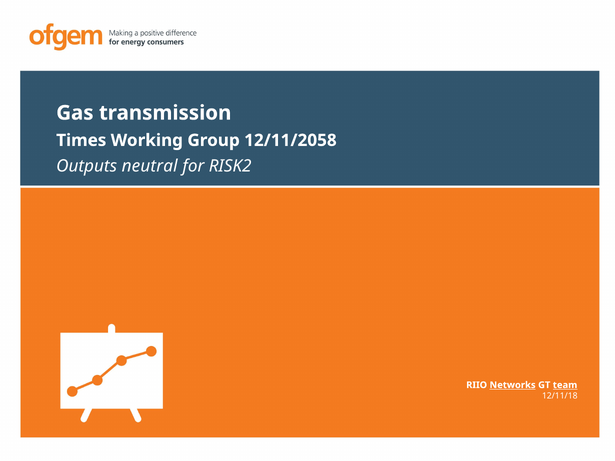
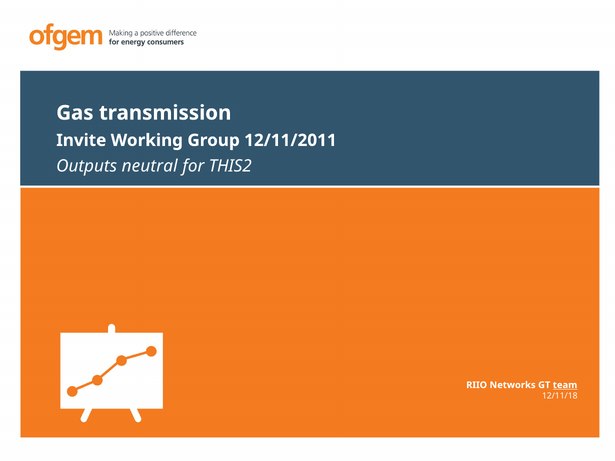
Times: Times -> Invite (81, 140)
12/11/2058: 12/11/2058 -> 12/11/2011 (290, 140)
RISK2: RISK2 -> THIS2 (230, 166)
Networks underline: present -> none (513, 385)
